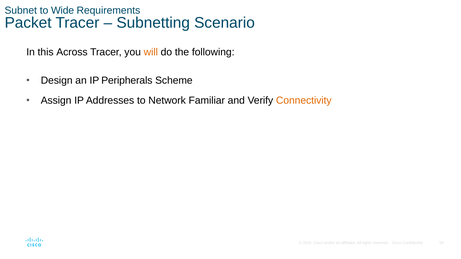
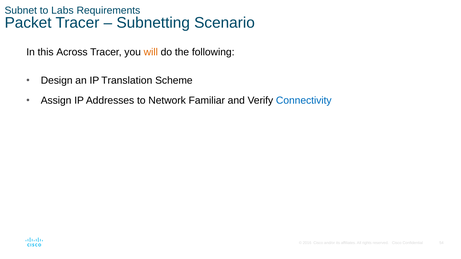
Wide: Wide -> Labs (62, 11)
Peripherals: Peripherals -> Translation (127, 81)
Connectivity colour: orange -> blue (304, 101)
